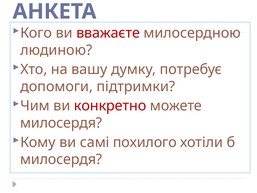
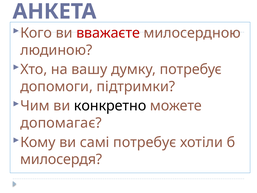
конкретно colour: red -> black (110, 106)
милосердя: милосердя -> допомагає (61, 123)
самі похилого: похилого -> потребує (145, 142)
